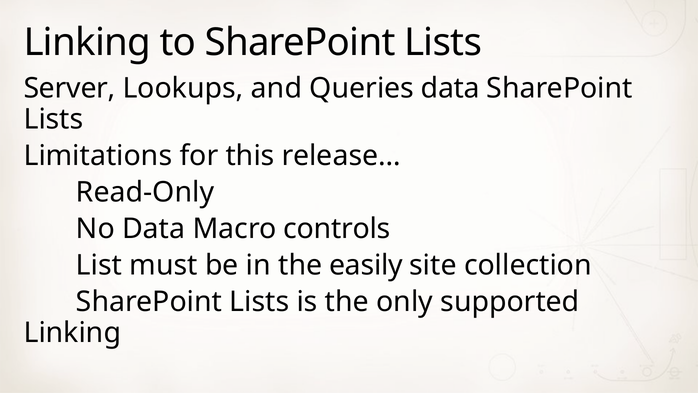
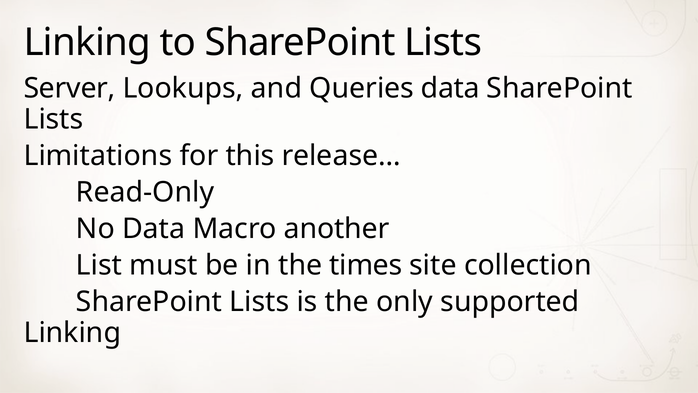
controls: controls -> another (337, 229)
easily: easily -> times (366, 265)
